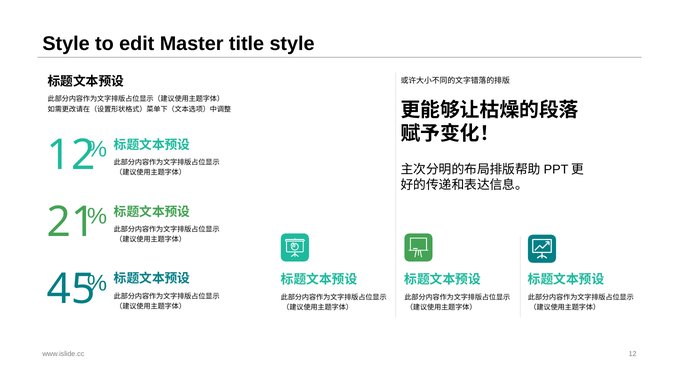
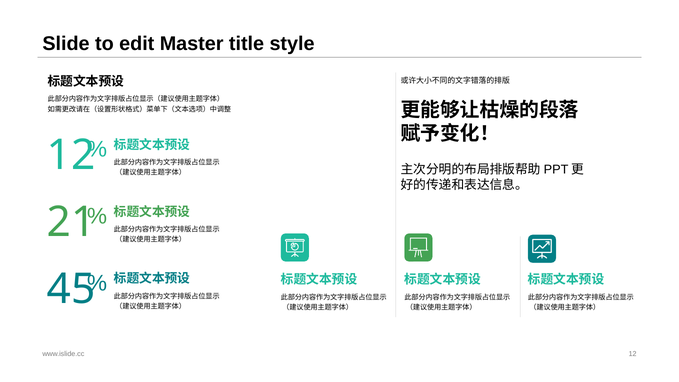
Style: Style -> Slide (66, 44)
